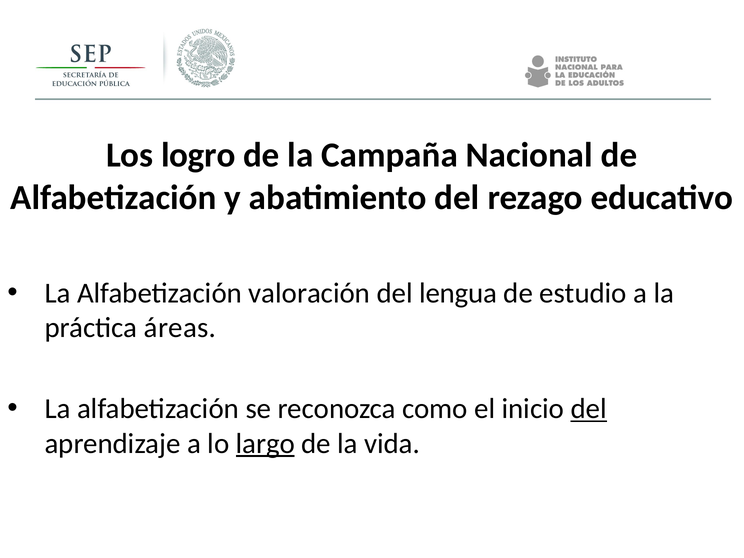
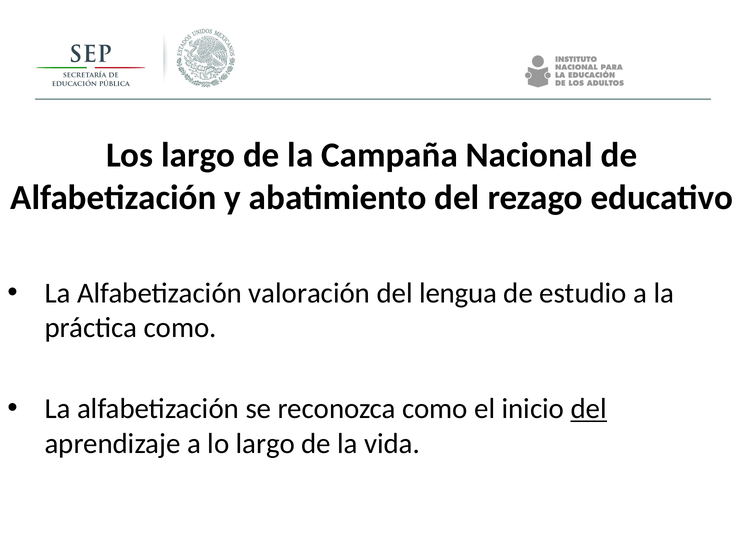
Los logro: logro -> largo (198, 155)
práctica áreas: áreas -> como (180, 328)
largo underline: present -> none (265, 443)
